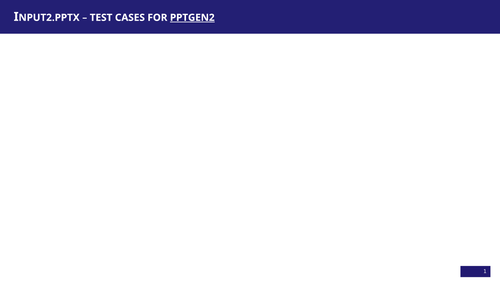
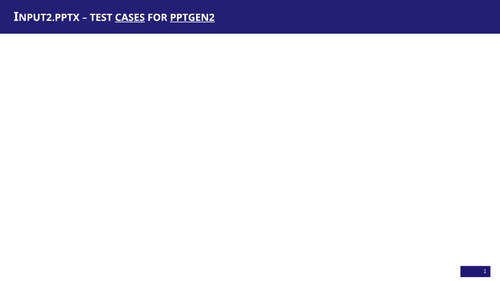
CASES underline: none -> present (130, 18)
